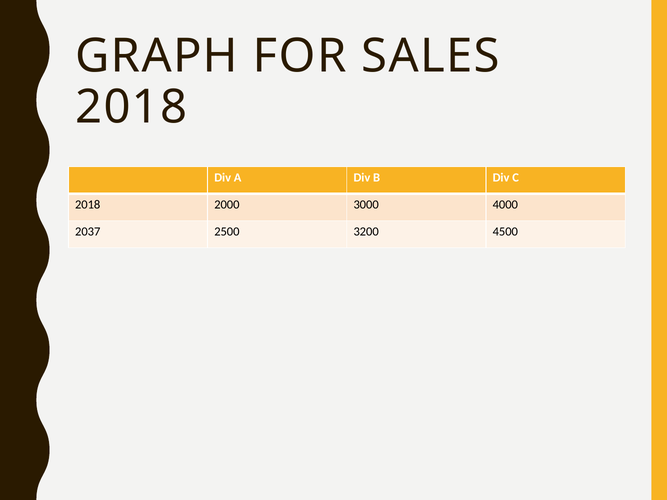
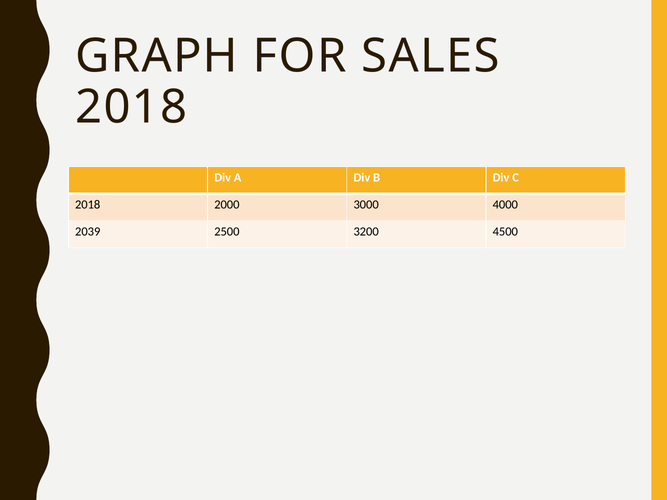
2037: 2037 -> 2039 (88, 232)
